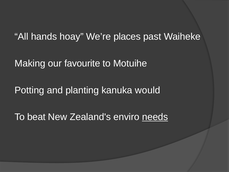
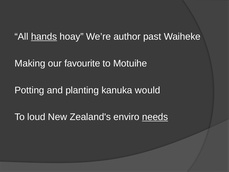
hands underline: none -> present (44, 37)
places: places -> author (127, 37)
beat: beat -> loud (36, 117)
